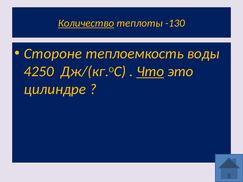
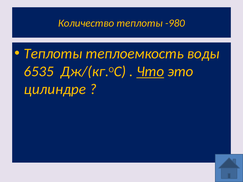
Количество underline: present -> none (86, 23)
-130: -130 -> -980 (175, 23)
Стороне: Стороне -> Теплоты (53, 54)
4250: 4250 -> 6535 (39, 72)
